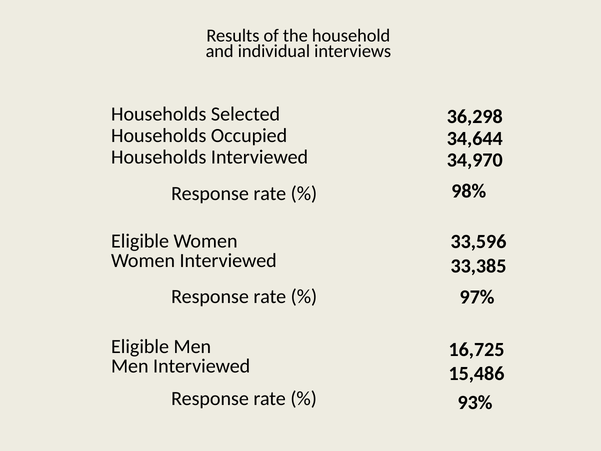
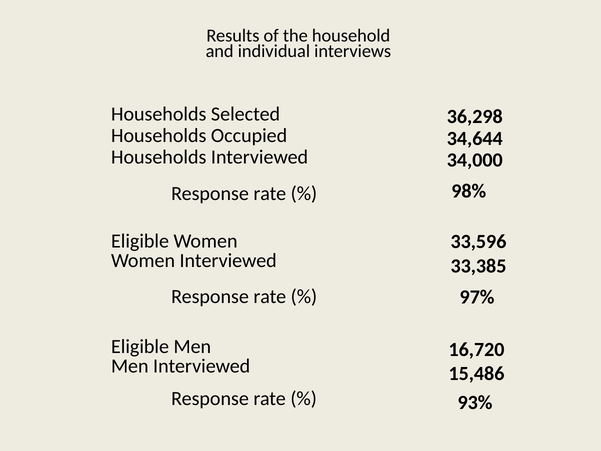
34,970: 34,970 -> 34,000 (475, 160)
16,725: 16,725 -> 16,720 (477, 349)
